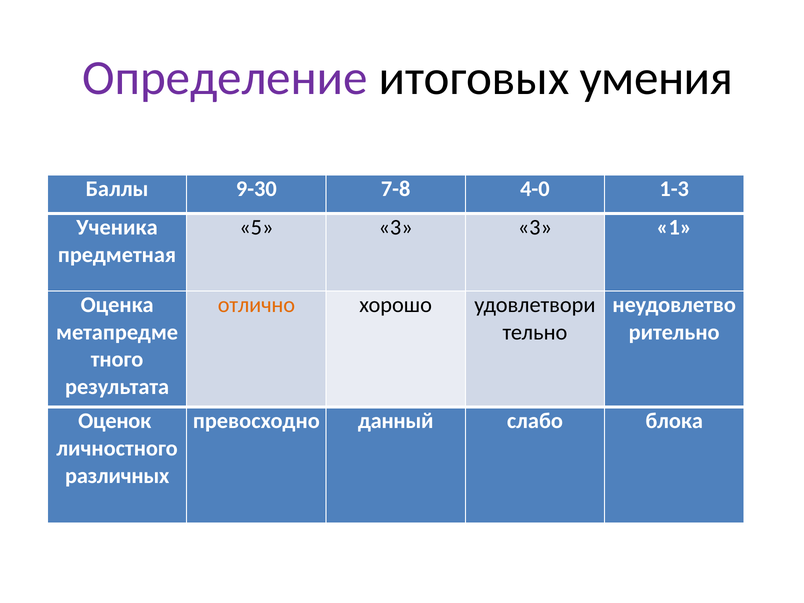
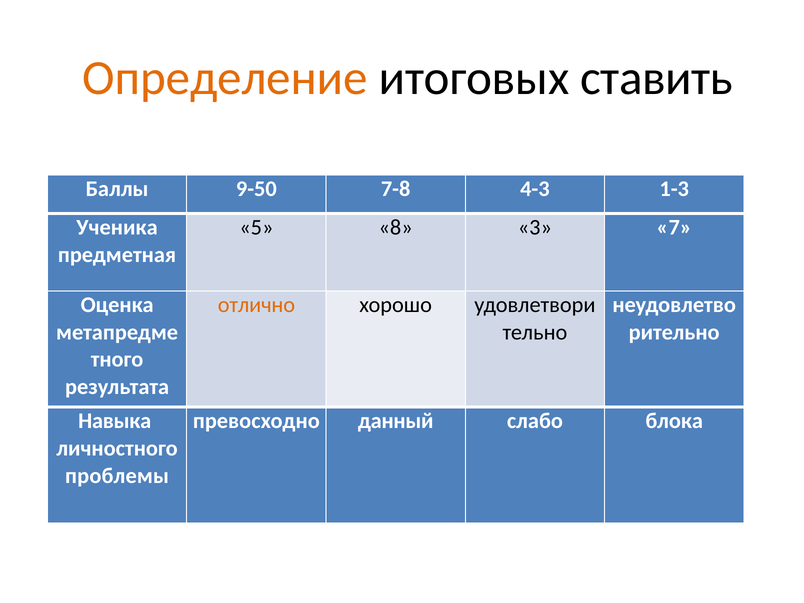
Определение colour: purple -> orange (225, 78)
умения: умения -> ставить (656, 78)
9-30: 9-30 -> 9-50 (256, 189)
4-0: 4-0 -> 4-3 (535, 189)
5 3: 3 -> 8 (396, 227)
1: 1 -> 7 (674, 227)
Оценок: Оценок -> Навыка (115, 421)
различных: различных -> проблемы (117, 476)
